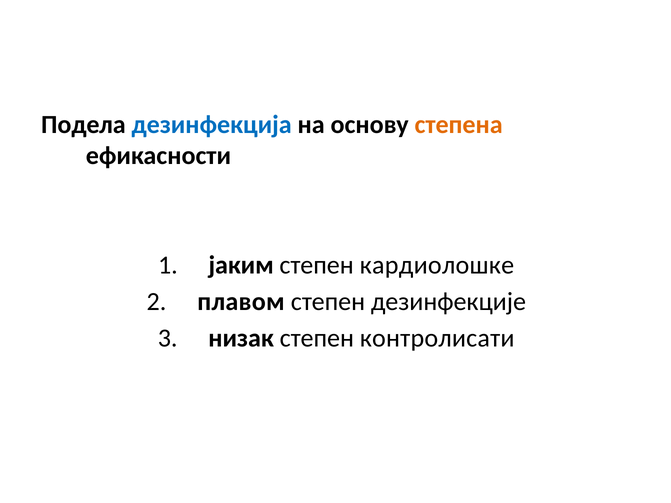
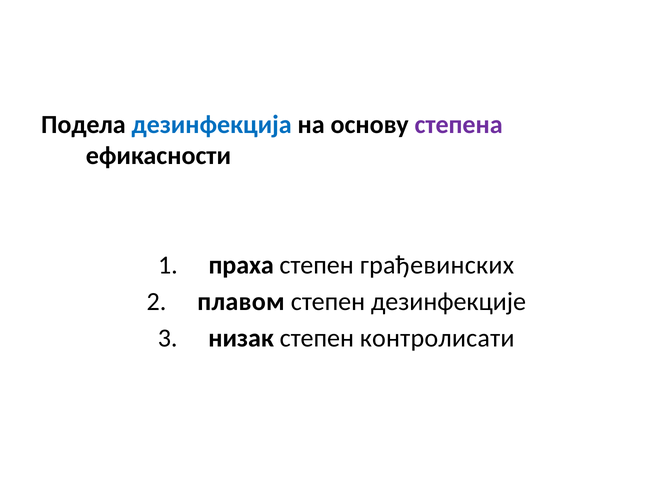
степена colour: orange -> purple (459, 124)
јаким: јаким -> праха (241, 265)
кардиолошке: кардиолошке -> грађевинских (437, 265)
